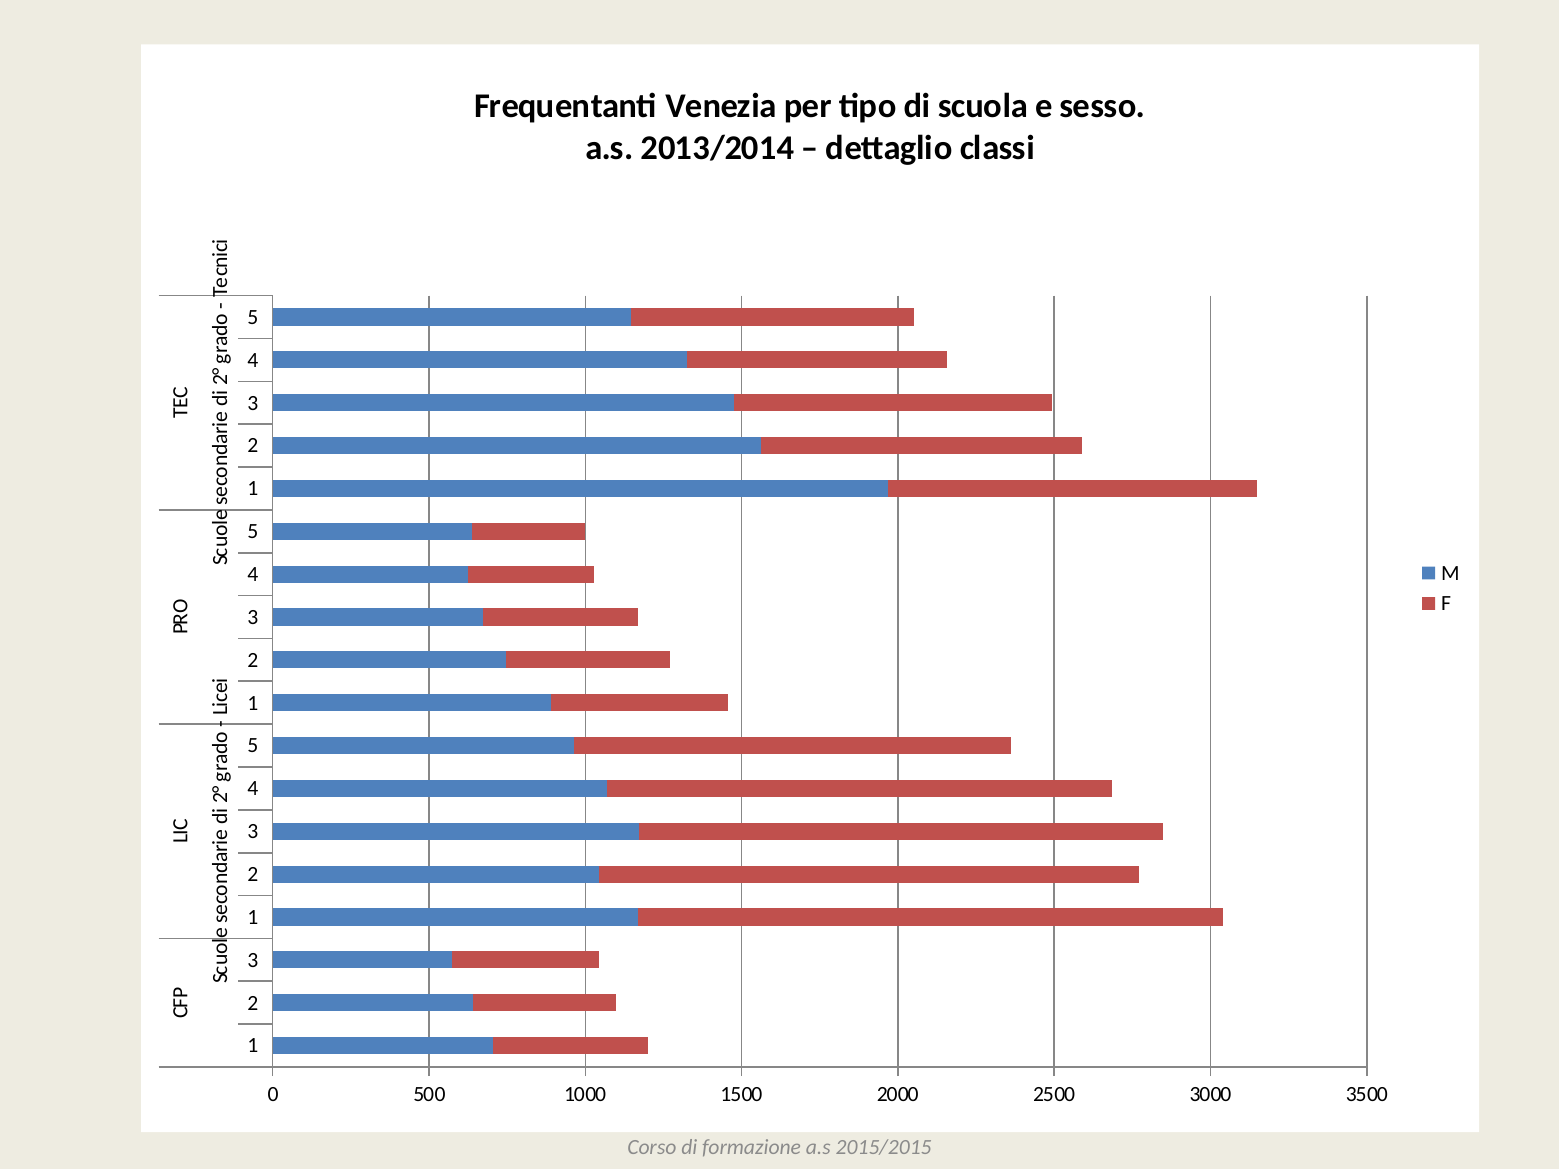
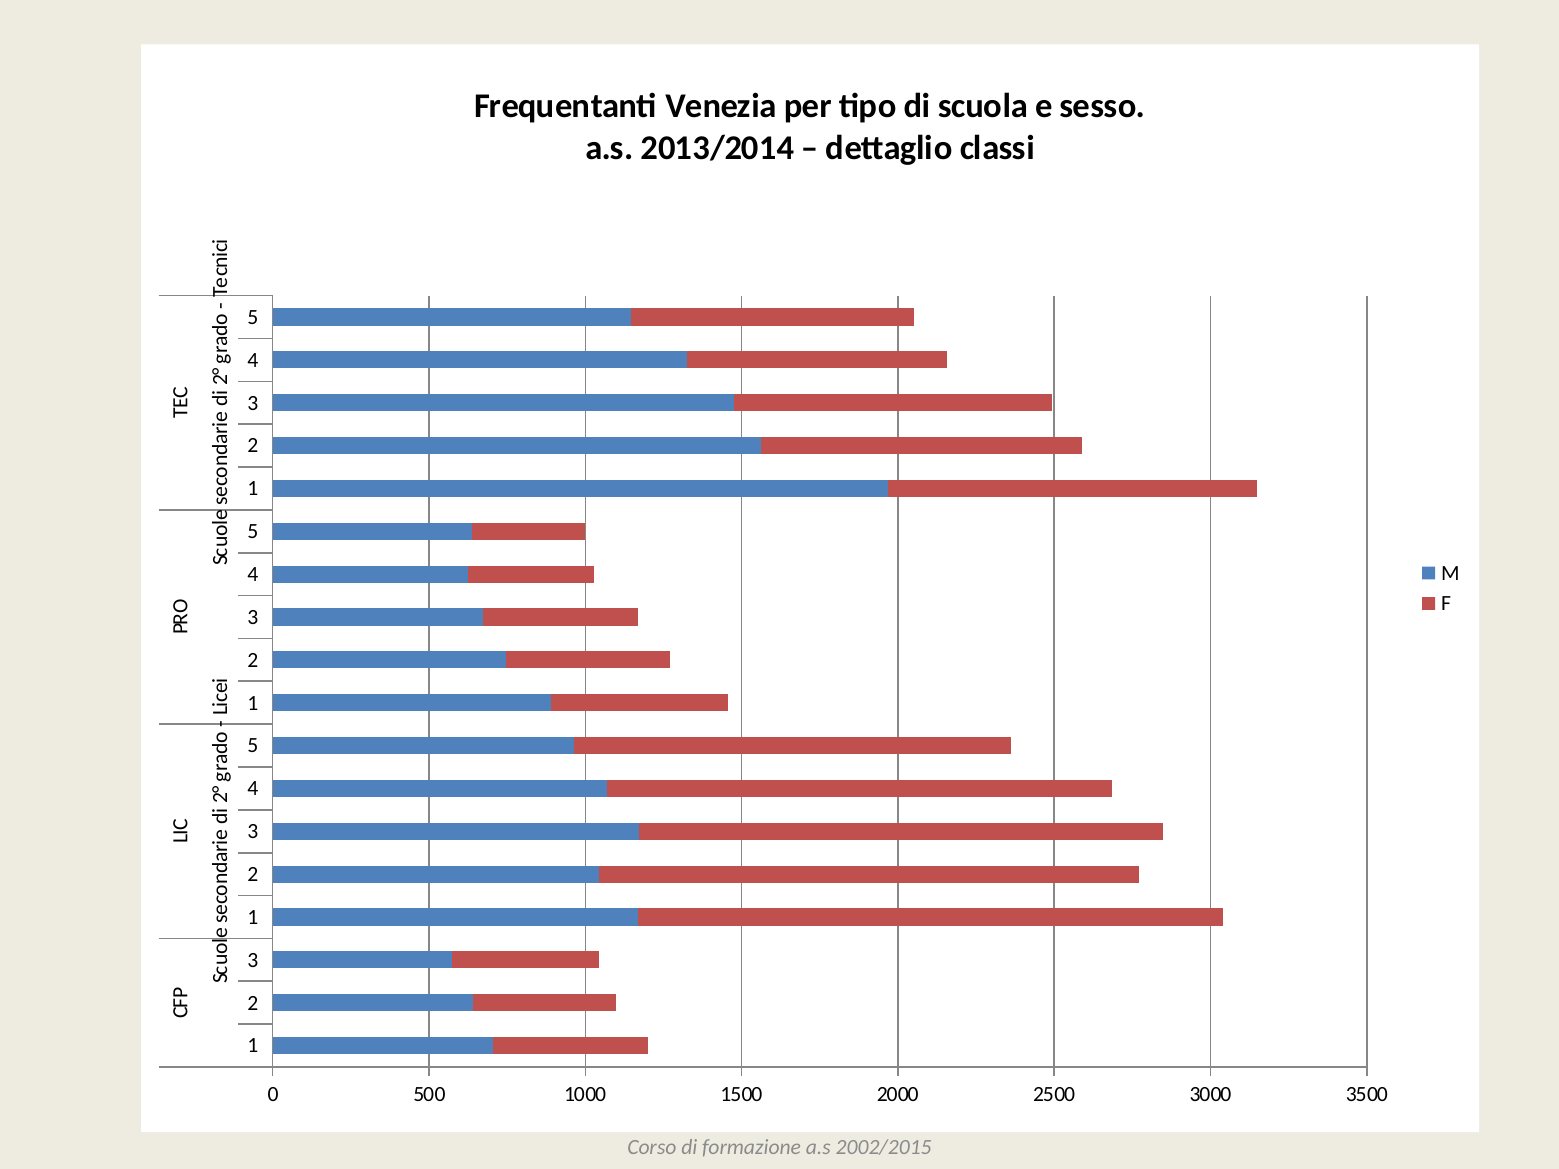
2015/2015: 2015/2015 -> 2002/2015 (884, 1147)
